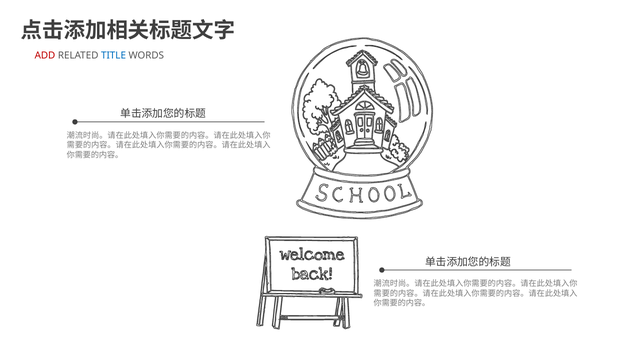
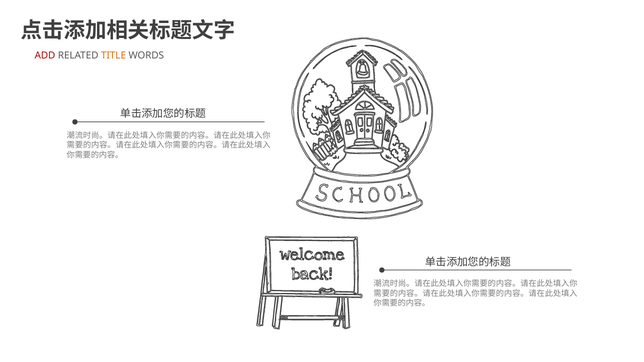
TITLE colour: blue -> orange (114, 56)
